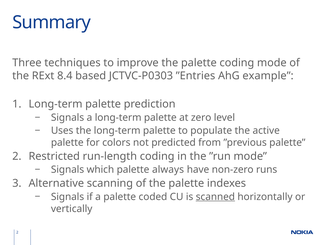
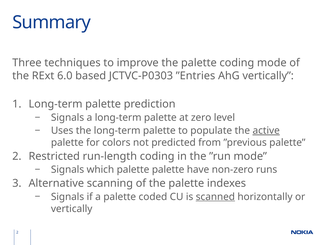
8.4: 8.4 -> 6.0 (65, 76)
AhG example: example -> vertically (268, 76)
active underline: none -> present (266, 130)
palette always: always -> palette (168, 169)
